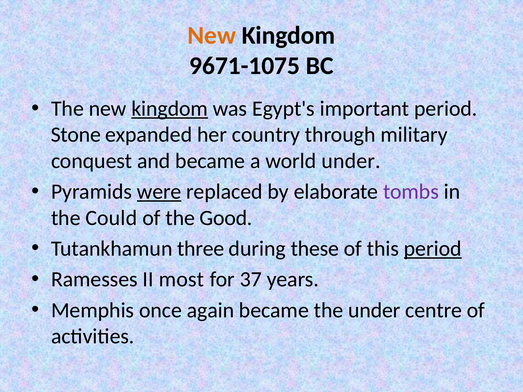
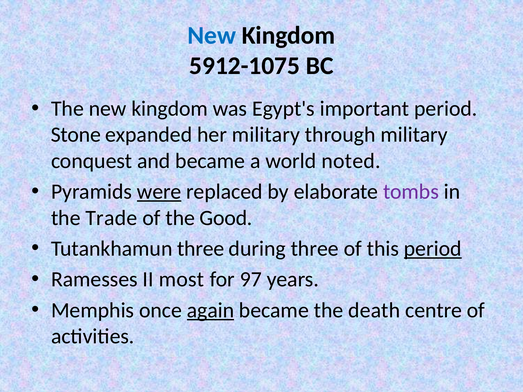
New colour: orange -> blue (212, 35)
9671-1075: 9671-1075 -> 5912-1075 (245, 66)
kingdom underline: present -> none (170, 109)
her country: country -> military (266, 135)
world under: under -> noted (351, 161)
Could: Could -> Trade (111, 218)
during these: these -> three (315, 249)
37: 37 -> 97 (251, 280)
again underline: none -> present (211, 310)
the under: under -> death (374, 310)
